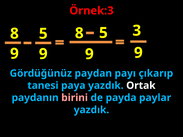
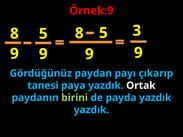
Örnek:3: Örnek:3 -> Örnek:9 (91, 11)
birini colour: pink -> light green (75, 98)
payda paylar: paylar -> yazdık (155, 98)
